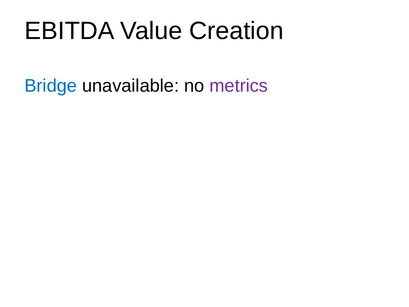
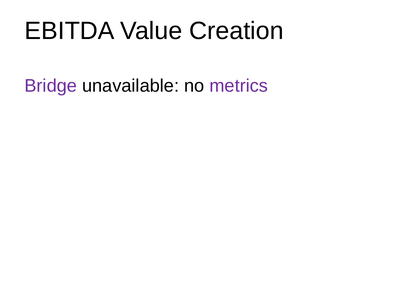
Bridge colour: blue -> purple (51, 86)
